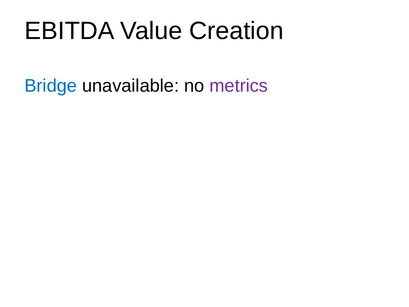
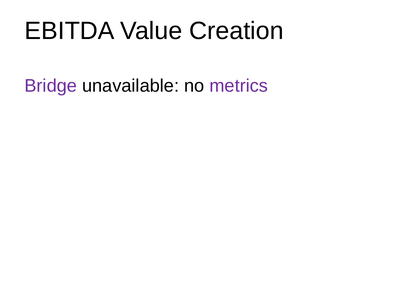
Bridge colour: blue -> purple (51, 86)
